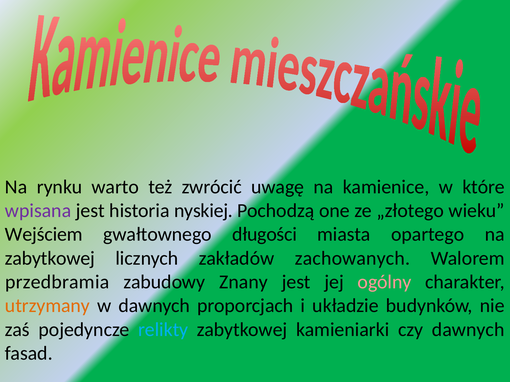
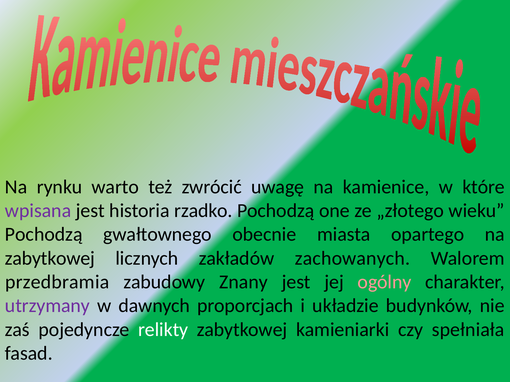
nyskiej: nyskiej -> rzadko (203, 211)
Wejściem: Wejściem -> Pochodzą (44, 235)
długości: długości -> obecnie (264, 235)
utrzymany colour: orange -> purple (47, 306)
relikty colour: light blue -> white (163, 330)
czy dawnych: dawnych -> spełniała (468, 330)
